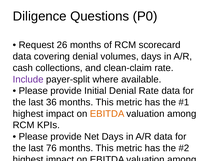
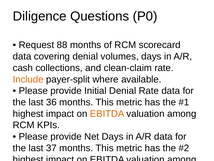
26: 26 -> 88 (62, 45)
Include colour: purple -> orange (28, 79)
76: 76 -> 37 (51, 148)
